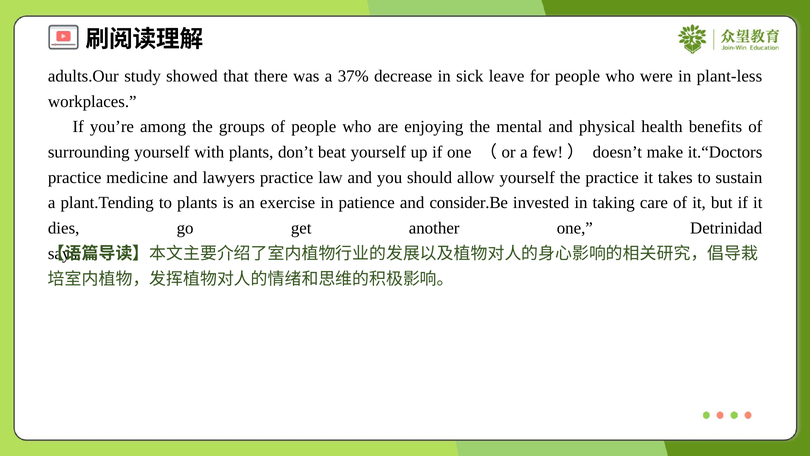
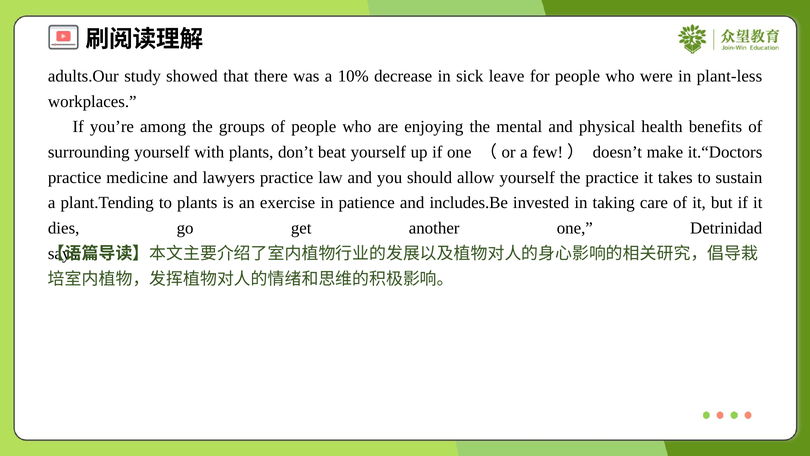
37%: 37% -> 10% (353, 76)
consider.Be: consider.Be -> includes.Be (469, 203)
